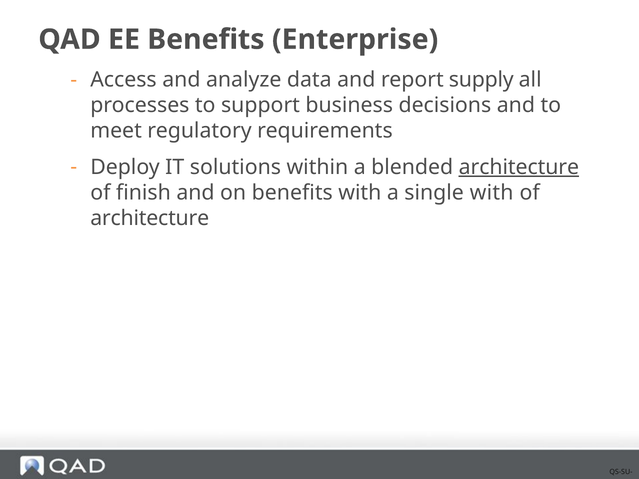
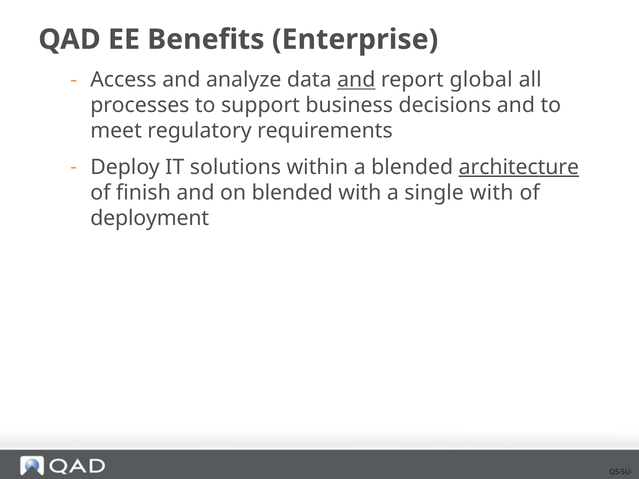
and underline: none -> present (356, 80)
supply: supply -> global (481, 80)
on benefits: benefits -> blended (292, 193)
architecture: architecture -> deployment (150, 218)
